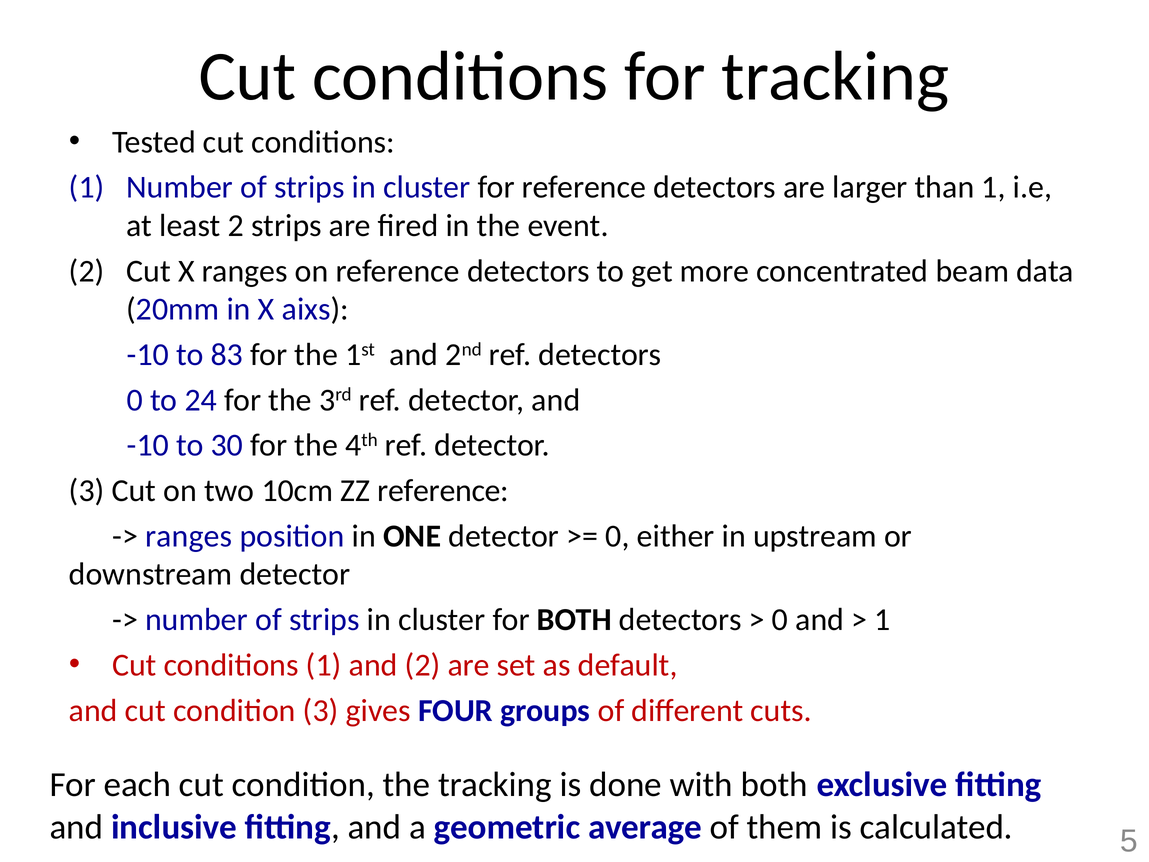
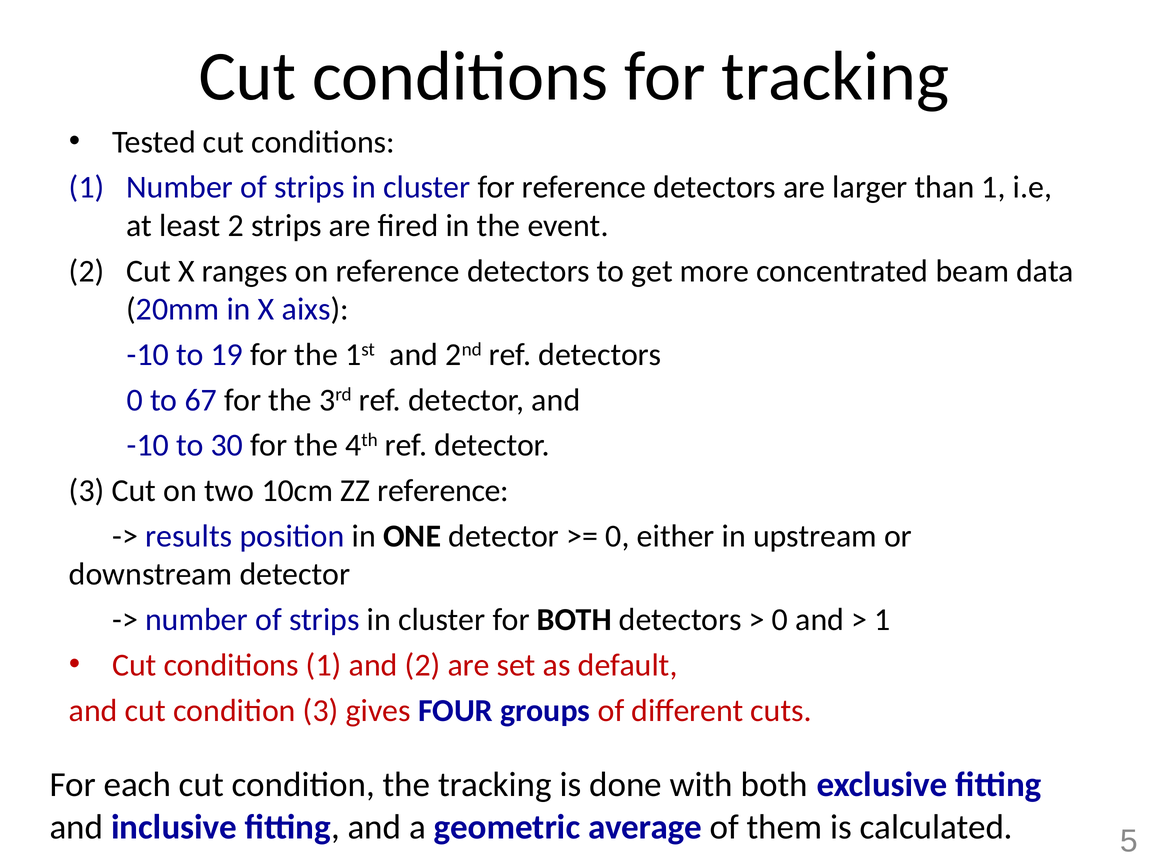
83: 83 -> 19 (227, 355)
24: 24 -> 67 (201, 400)
ranges: ranges -> results (189, 536)
